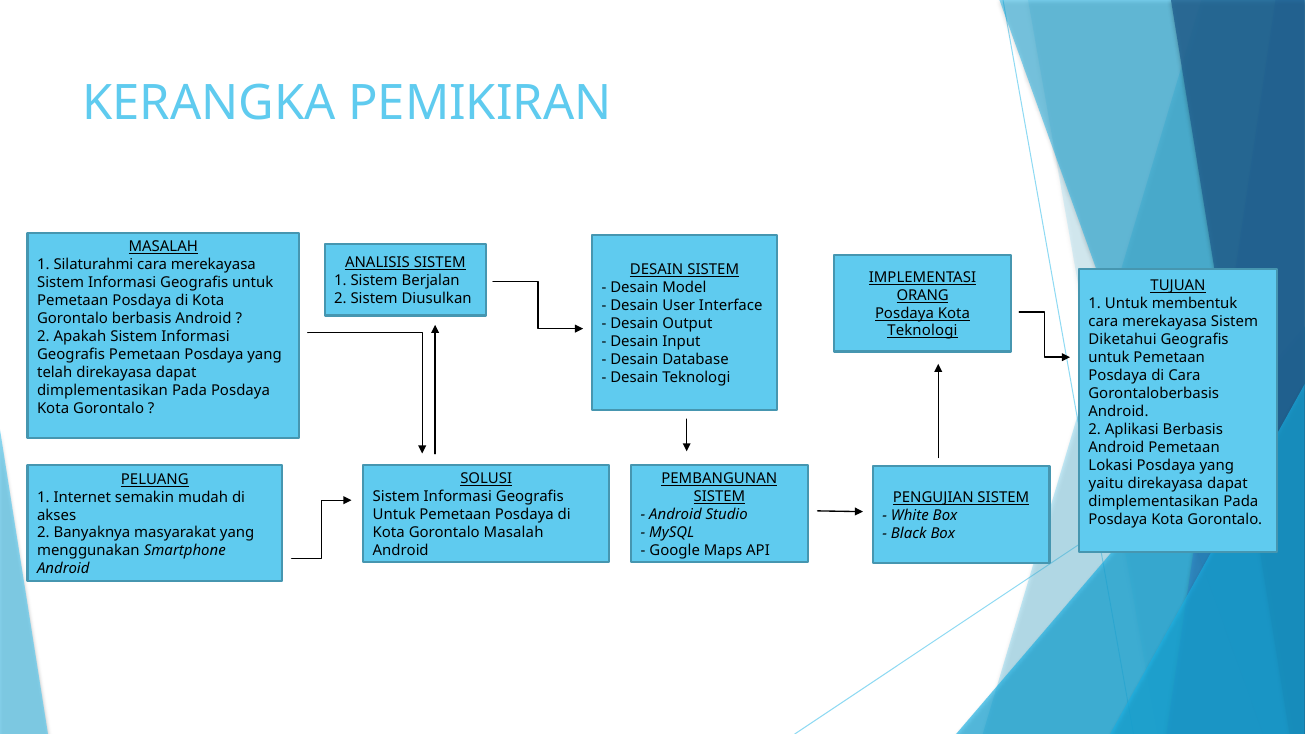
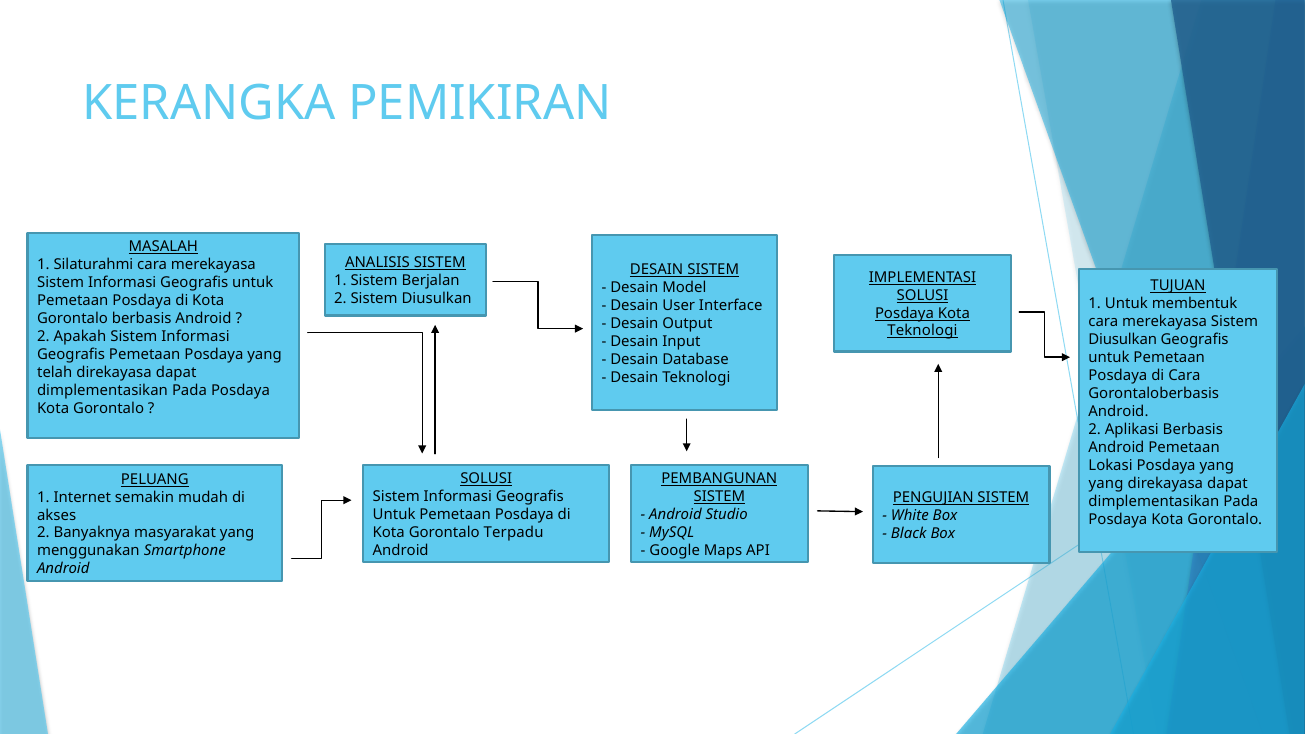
ORANG: ORANG -> SOLUSI (923, 295)
Diketahui: Diketahui -> Diusulkan (1123, 340)
yaitu: yaitu -> yang (1106, 484)
Gorontalo Masalah: Masalah -> Terpadu (514, 532)
